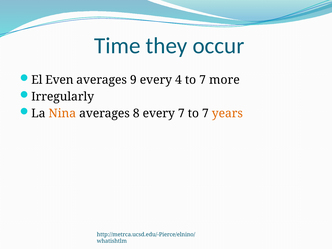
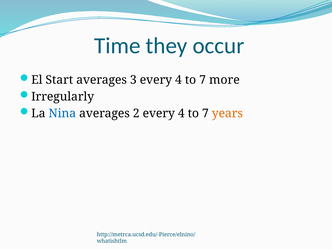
Even: Even -> Start (59, 80)
9: 9 -> 3 (133, 80)
Nina colour: orange -> blue (62, 113)
8: 8 -> 2 (136, 113)
7: 7 -> 4 (181, 113)
